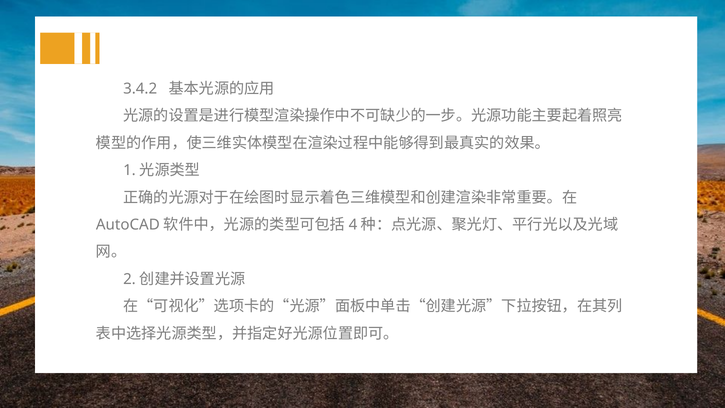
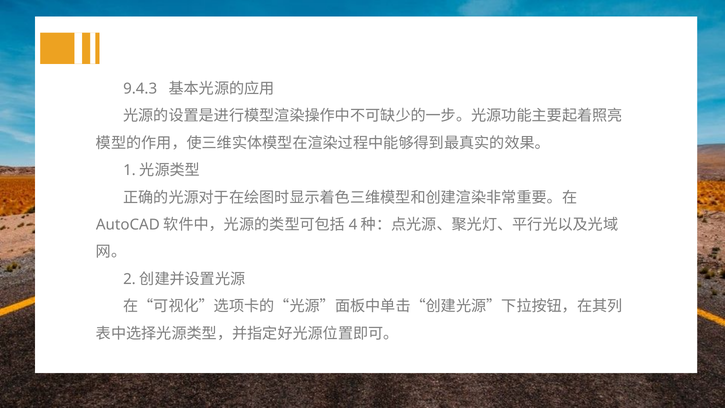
3.4.2: 3.4.2 -> 9.4.3 (140, 89)
